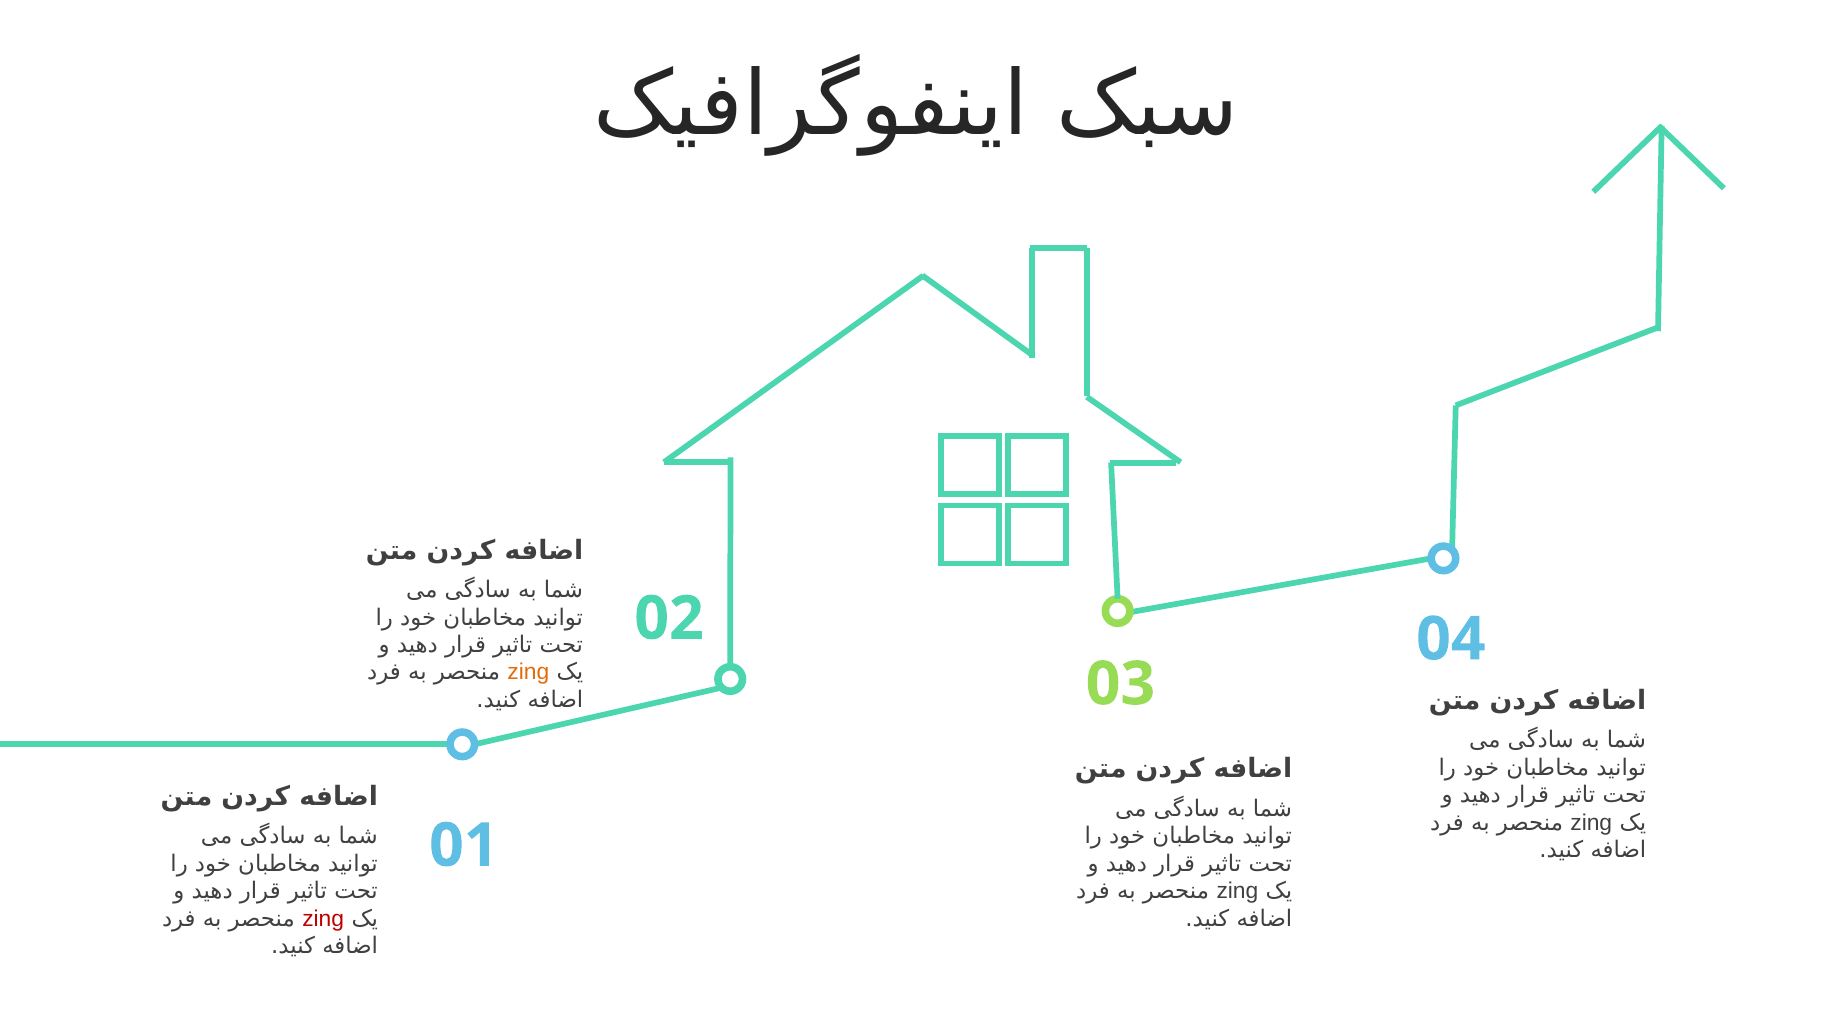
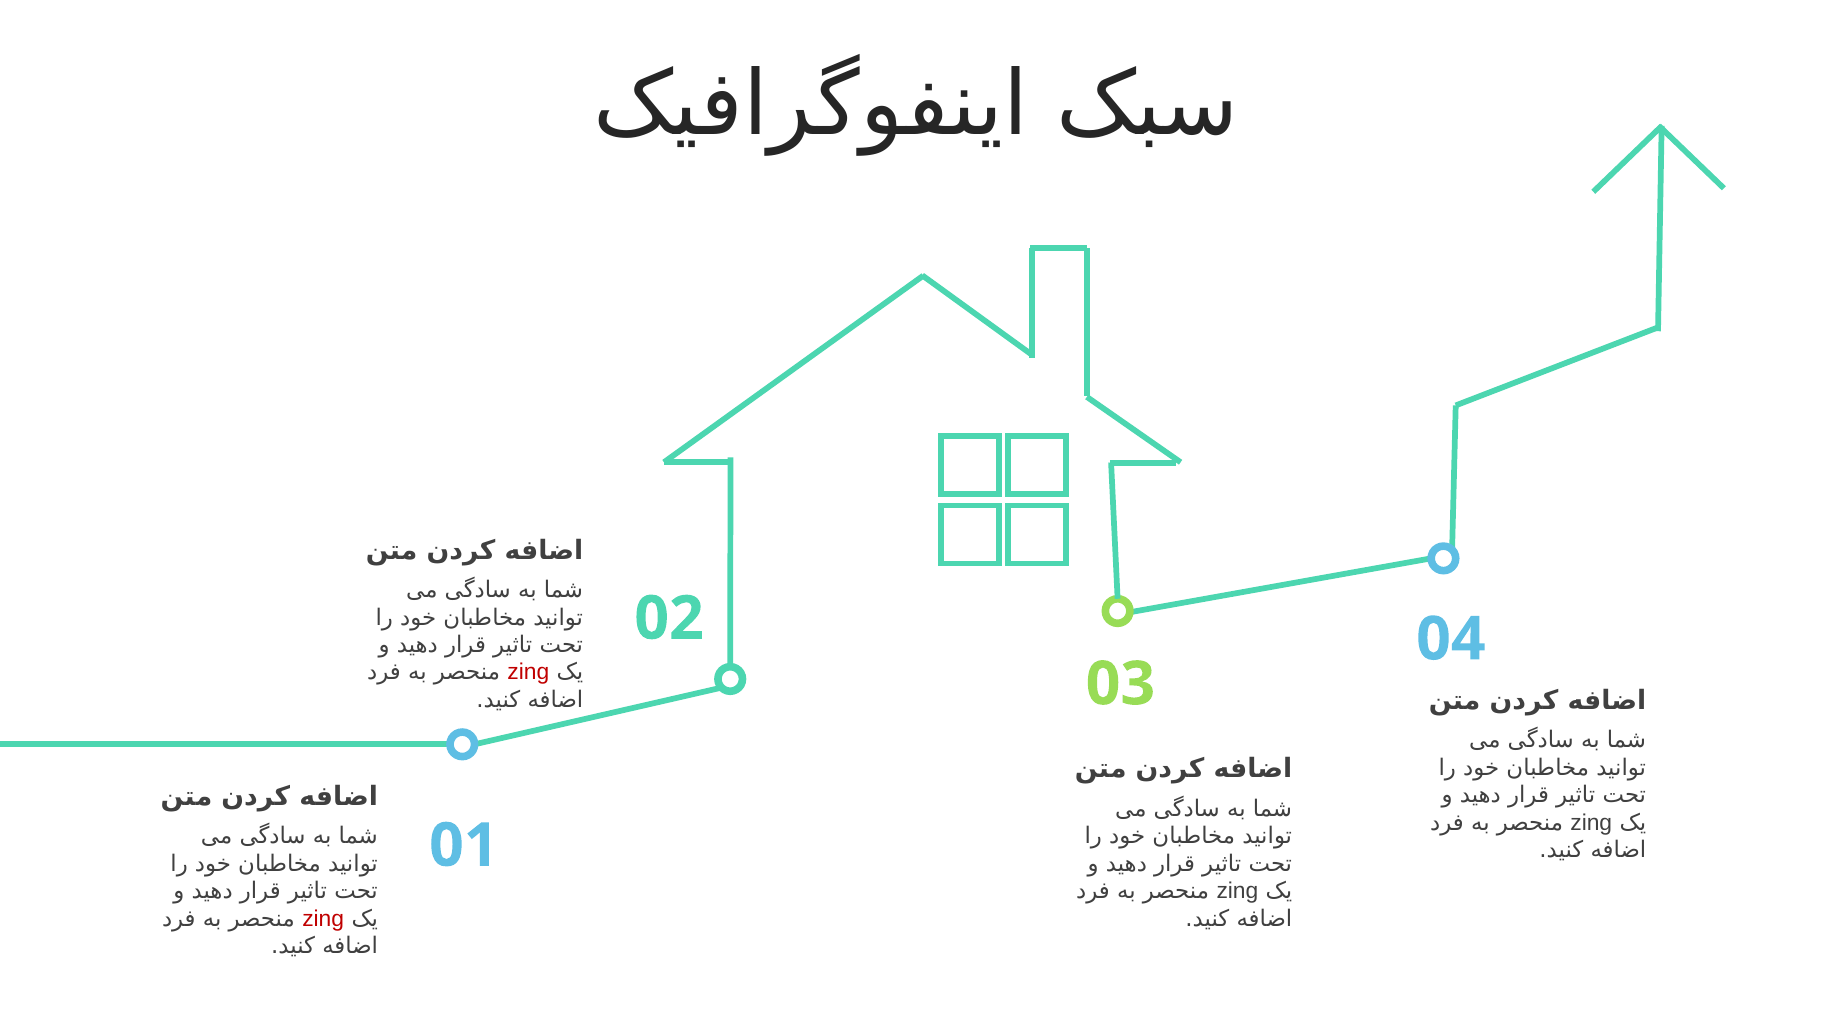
zing colour: orange -> red (528, 673)
